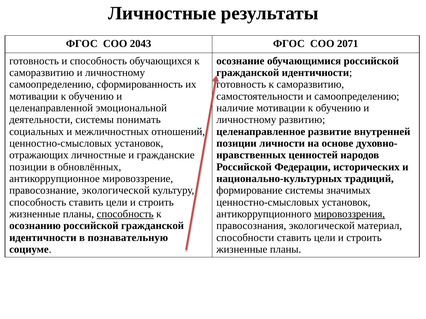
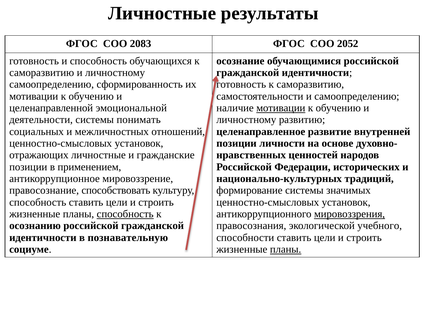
2043: 2043 -> 2083 (141, 44)
2071: 2071 -> 2052 (348, 44)
мотивации underline: none -> present (281, 108)
обновлённых: обновлённых -> применением (89, 167)
правосознание экологической: экологической -> способствовать (116, 191)
материал: материал -> учебного (380, 226)
планы underline: none -> present (286, 250)
